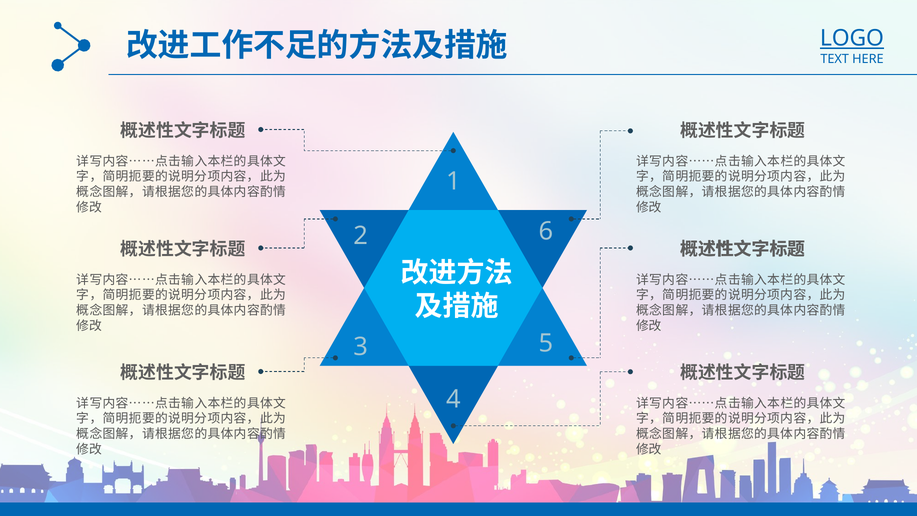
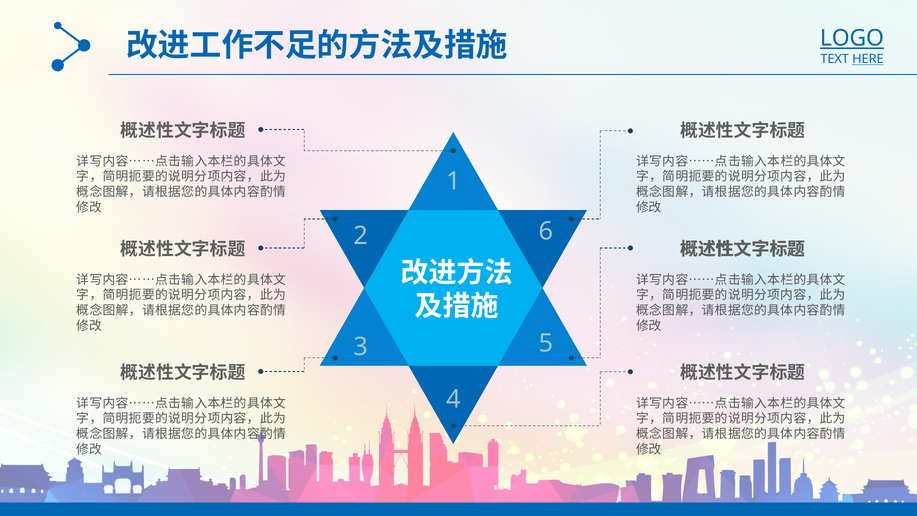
HERE underline: none -> present (868, 59)
